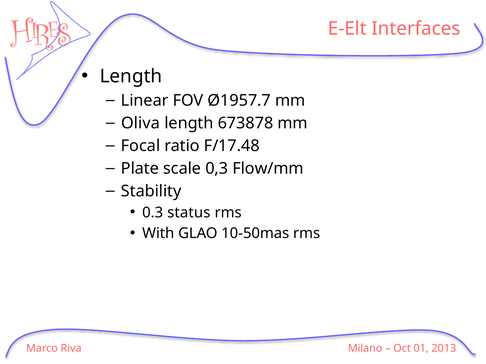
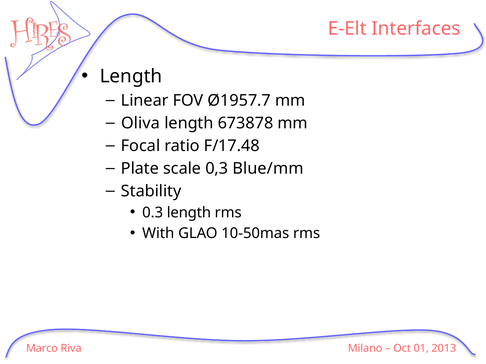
Flow/mm: Flow/mm -> Blue/mm (268, 169)
0.3 status: status -> length (189, 213)
